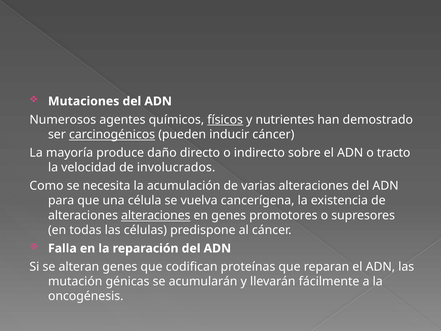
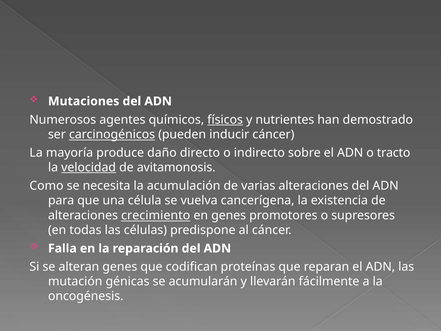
velocidad underline: none -> present (89, 167)
involucrados: involucrados -> avitamonosis (176, 167)
alteraciones alteraciones: alteraciones -> crecimiento (156, 215)
